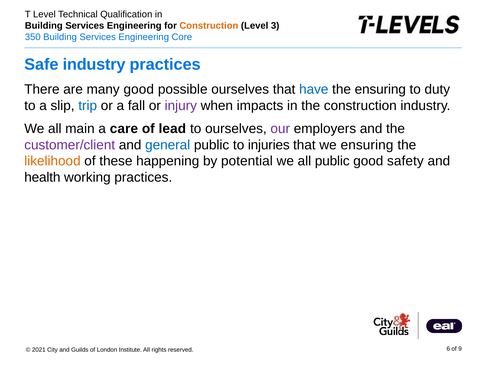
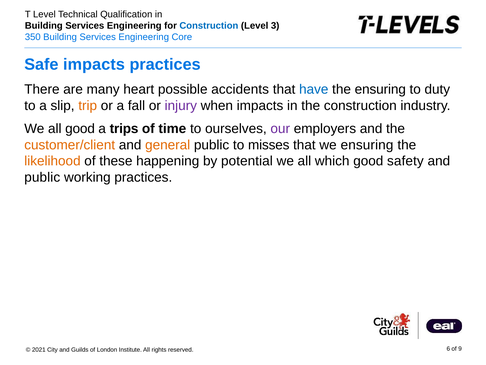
Construction colour: orange -> blue (209, 26)
Safe industry: industry -> impacts (94, 64)
many good: good -> heart (139, 89)
possible ourselves: ourselves -> accidents (240, 89)
trip colour: blue -> orange (88, 106)
all main: main -> good (80, 129)
care: care -> trips (124, 129)
lead: lead -> time (172, 129)
customer/client colour: purple -> orange (70, 145)
general colour: blue -> orange (168, 145)
injuries: injuries -> misses (269, 145)
all public: public -> which (332, 161)
health: health -> public (42, 177)
